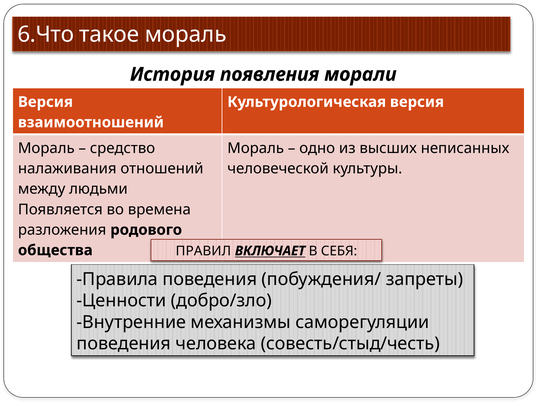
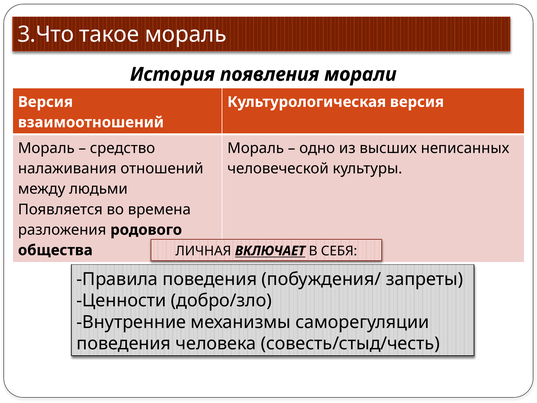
6.Что: 6.Что -> 3.Что (46, 34)
ПРАВИЛ: ПРАВИЛ -> ЛИЧНАЯ (203, 251)
